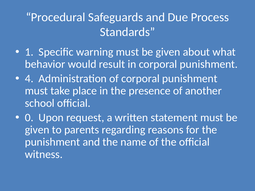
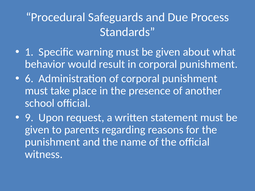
4: 4 -> 6 (29, 79)
0: 0 -> 9 (29, 118)
